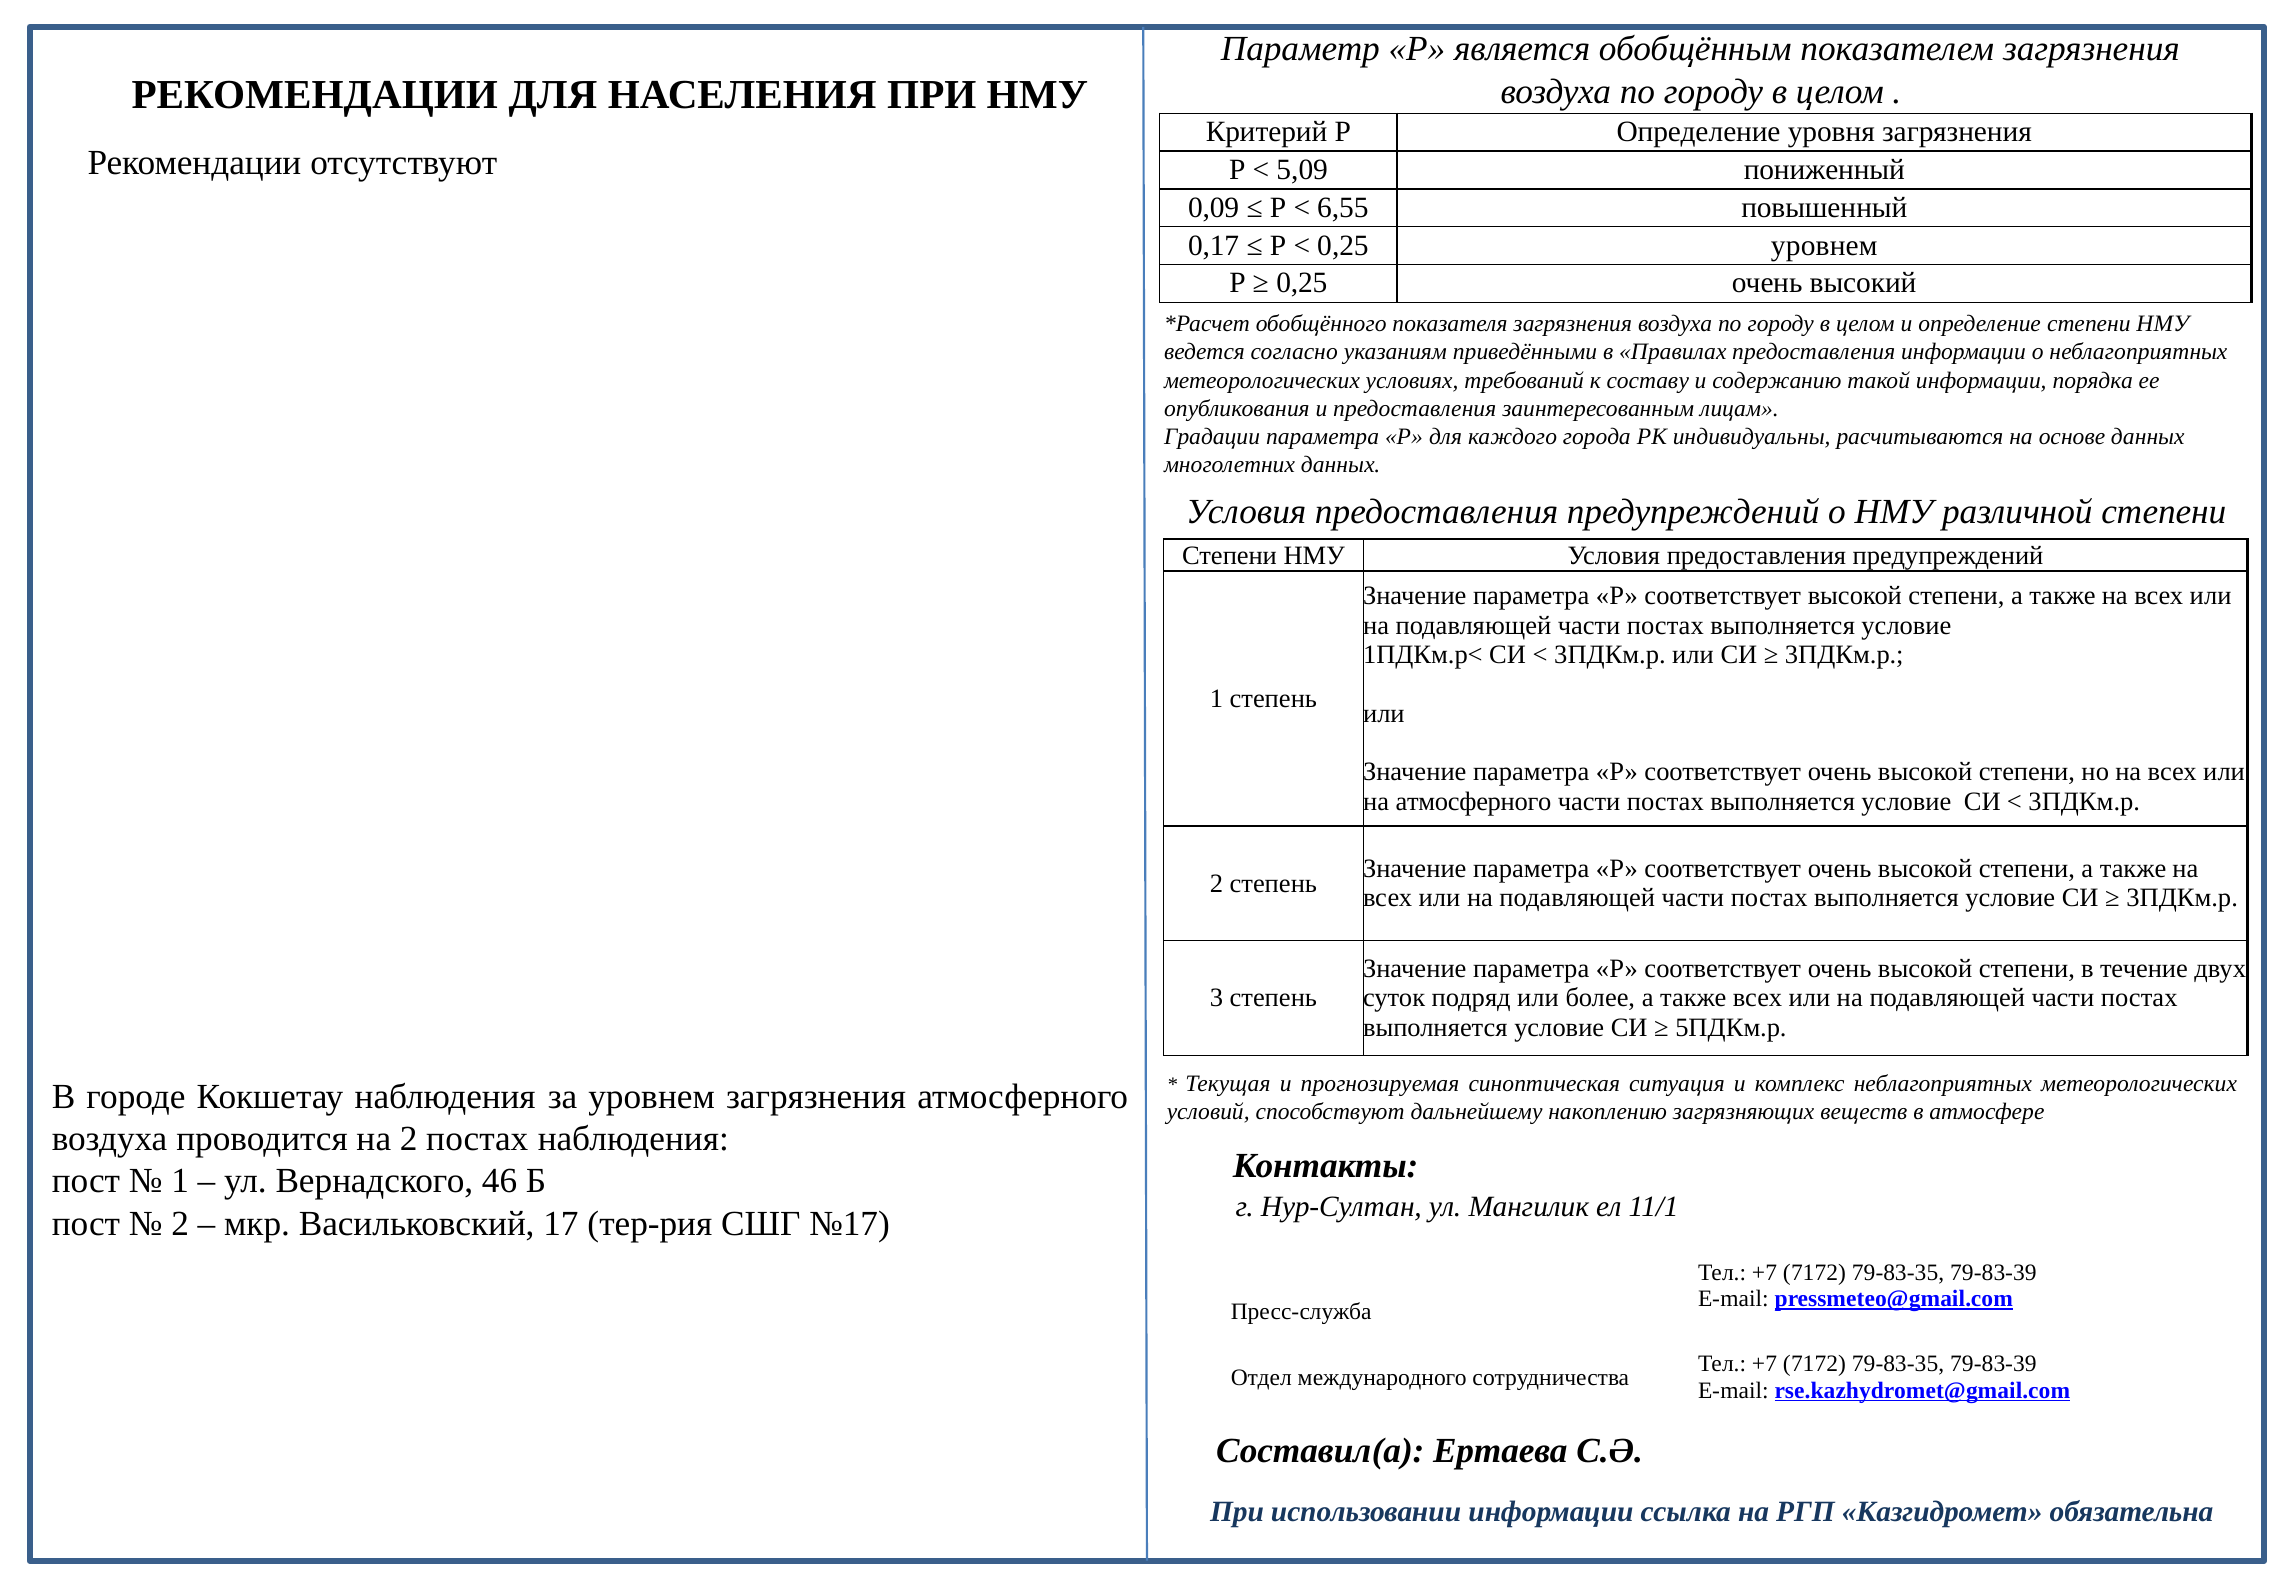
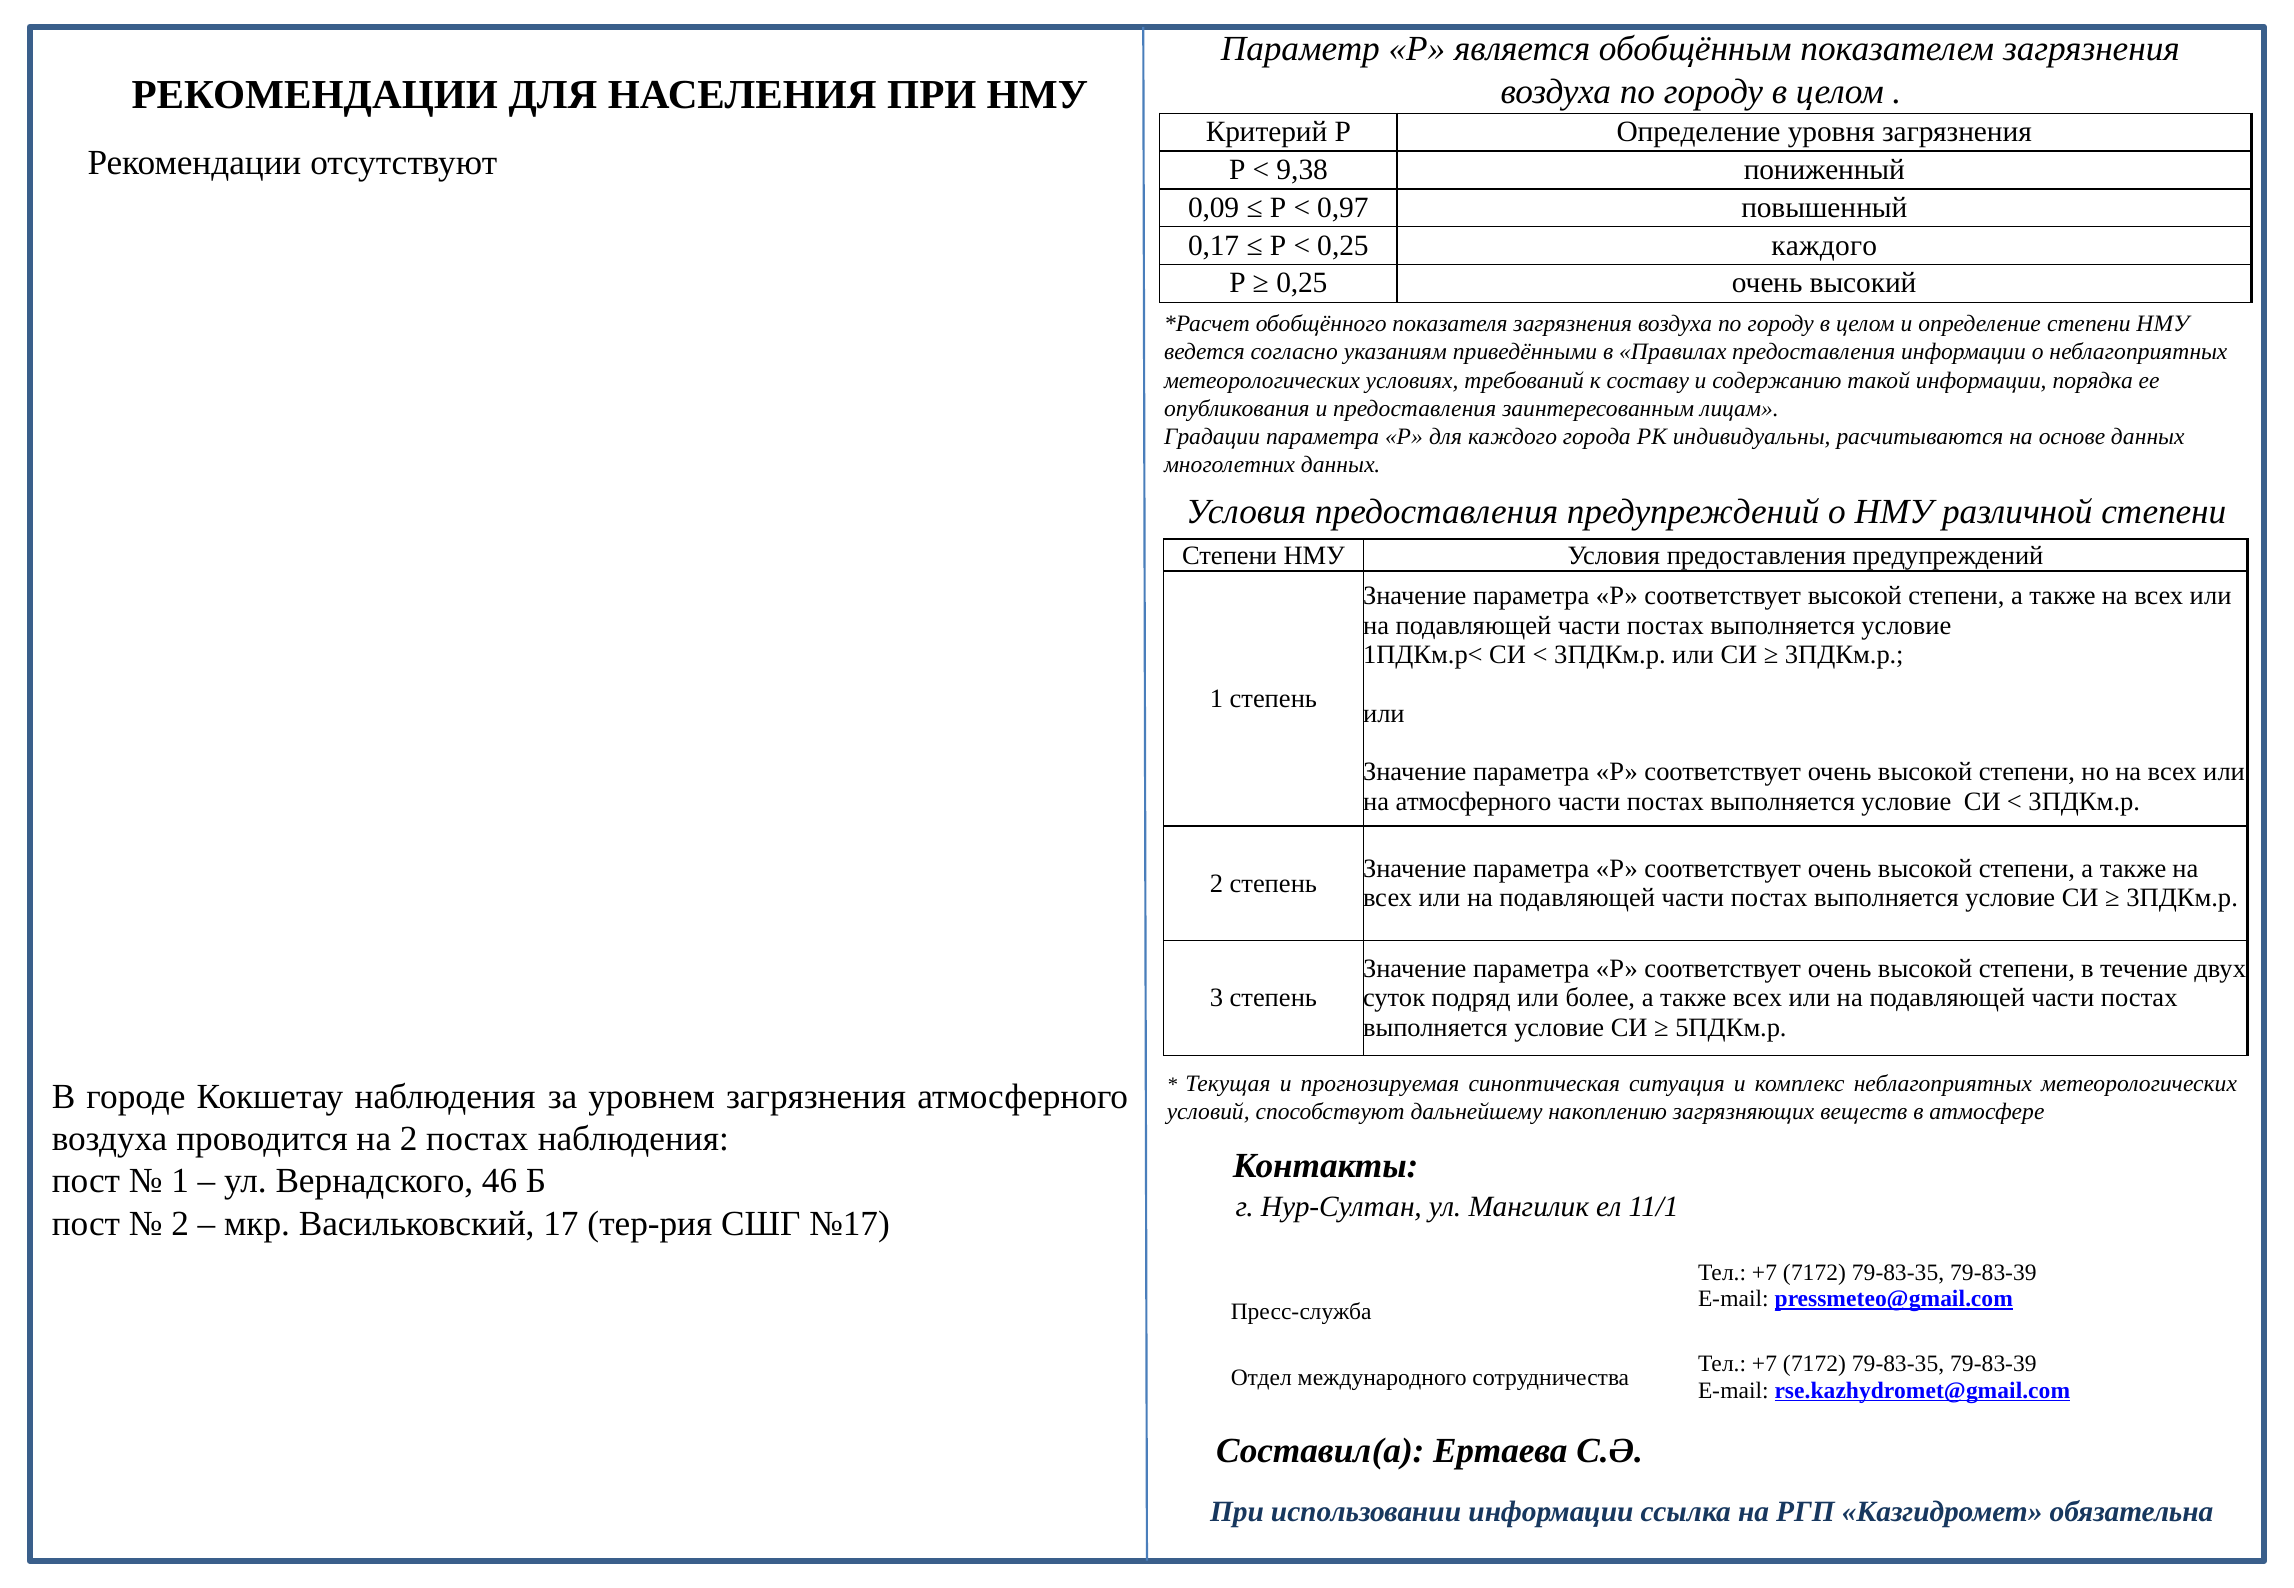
5,09: 5,09 -> 9,38 (1302, 170)
6,55: 6,55 -> 0,97 (1343, 208)
0,25 уровнем: уровнем -> каждого (1824, 245)
